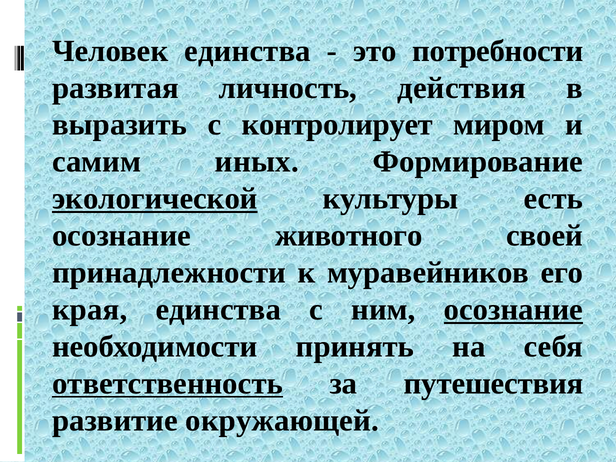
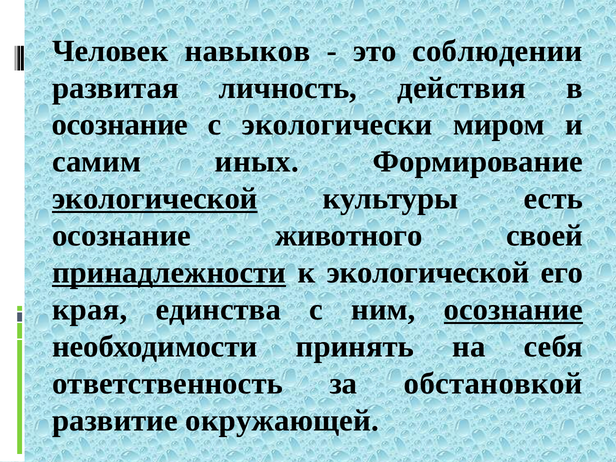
Человек единства: единства -> навыков (247, 51)
потребности: потребности -> соблюдении (497, 51)
выразить: выразить -> осознание (120, 125)
контролирует: контролирует -> экологически (337, 125)
принадлежности underline: none -> present (169, 273)
к муравейников: муравейников -> экологической (428, 273)
ответственность underline: present -> none (168, 384)
путешествия: путешествия -> обстановкой (493, 384)
